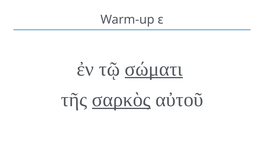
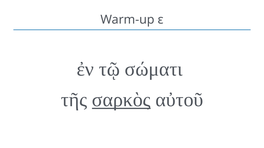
σώματι underline: present -> none (154, 69)
